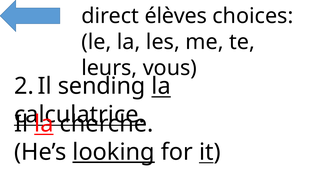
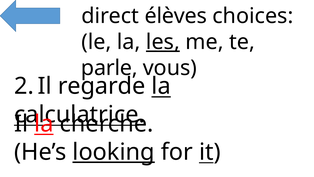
les underline: none -> present (163, 42)
leurs: leurs -> parle (109, 68)
sending: sending -> regarde (102, 86)
